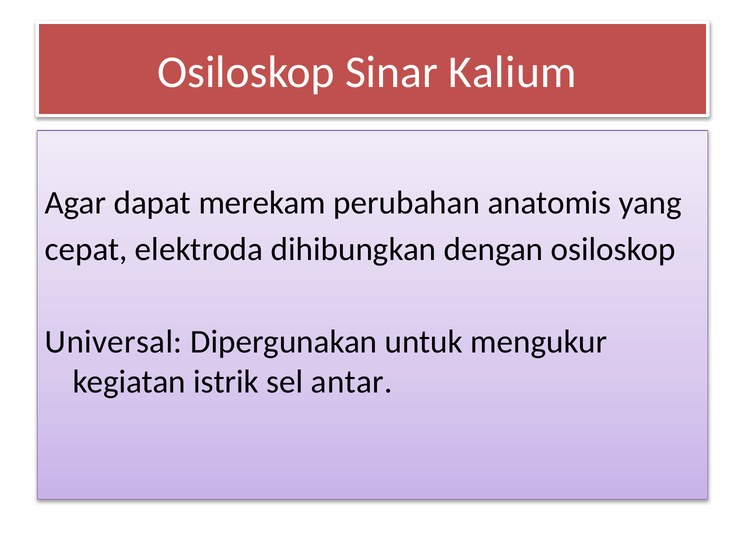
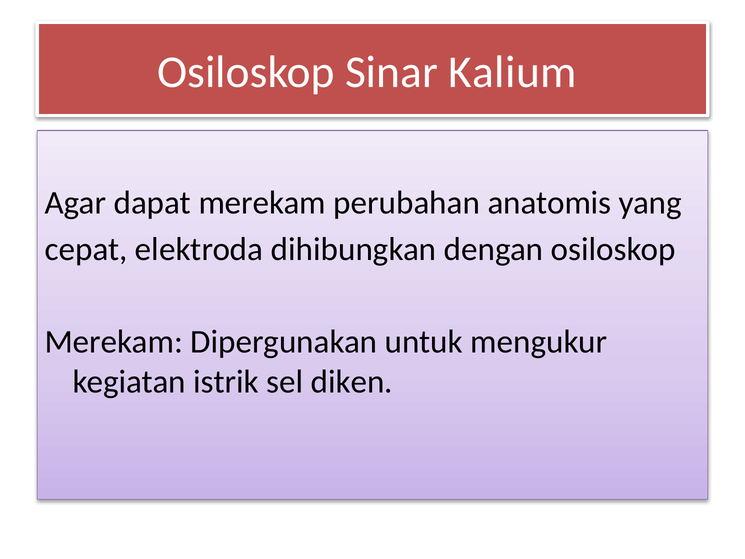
Universal: Universal -> Merekam (114, 342)
antar: antar -> diken (352, 382)
